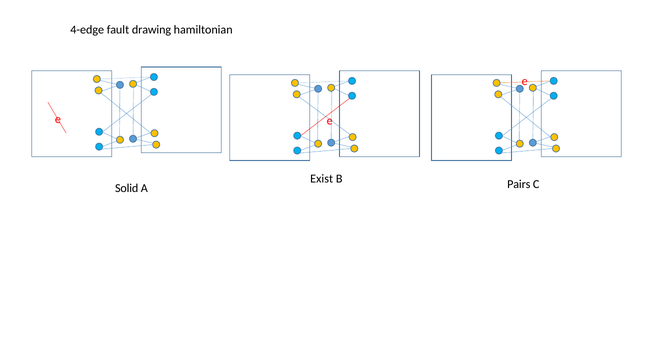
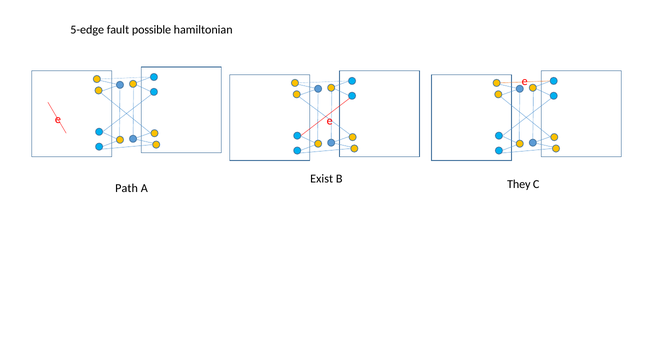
4-edge: 4-edge -> 5-edge (87, 30)
drawing: drawing -> possible (152, 30)
Pairs: Pairs -> They (519, 184)
Solid: Solid -> Path (127, 188)
